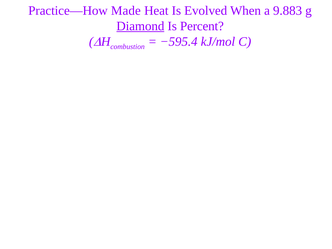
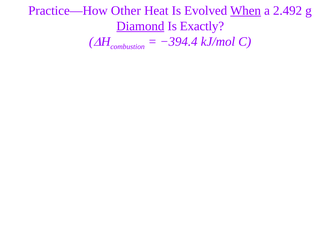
Made: Made -> Other (126, 11)
When underline: none -> present (246, 11)
9.883: 9.883 -> 2.492 (288, 11)
Percent: Percent -> Exactly (202, 26)
−595.4: −595.4 -> −394.4 (179, 42)
